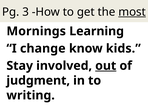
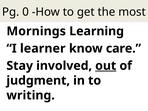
3: 3 -> 0 (26, 12)
most underline: present -> none (132, 12)
change: change -> learner (43, 48)
kids: kids -> care (123, 48)
